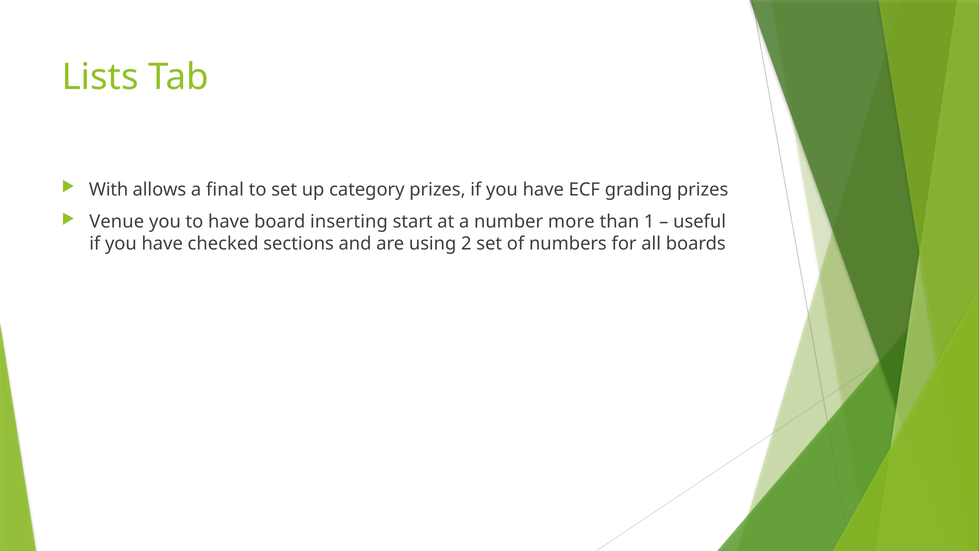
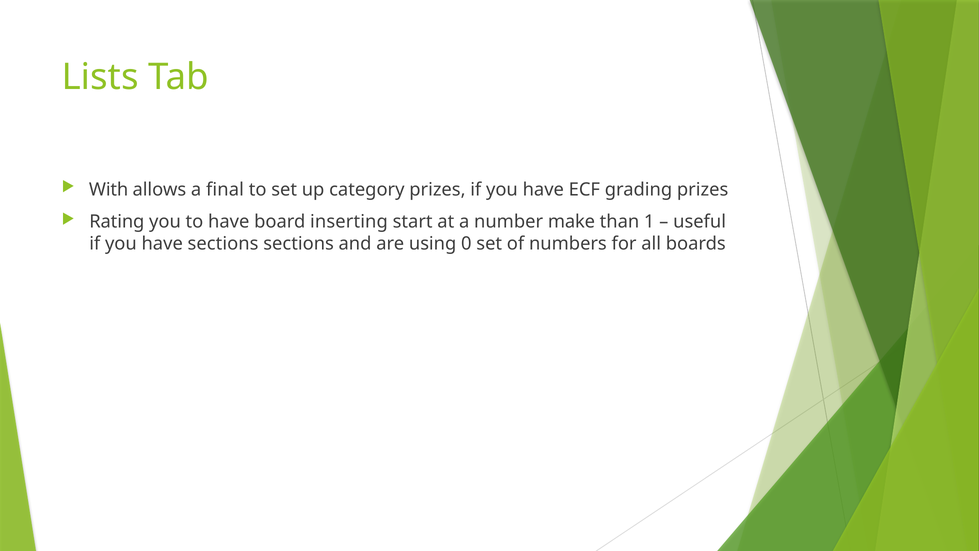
Venue: Venue -> Rating (117, 222)
more: more -> make (572, 222)
have checked: checked -> sections (223, 244)
2: 2 -> 0 (466, 244)
